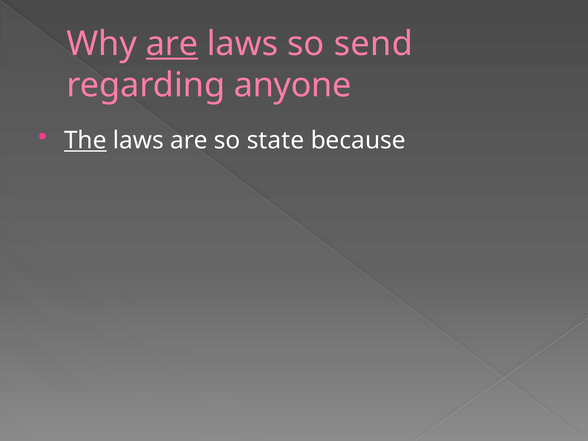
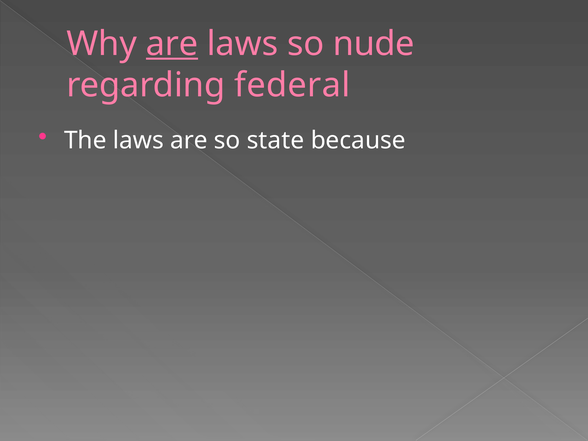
send: send -> nude (374, 44)
anyone: anyone -> federal (292, 85)
The underline: present -> none (85, 140)
